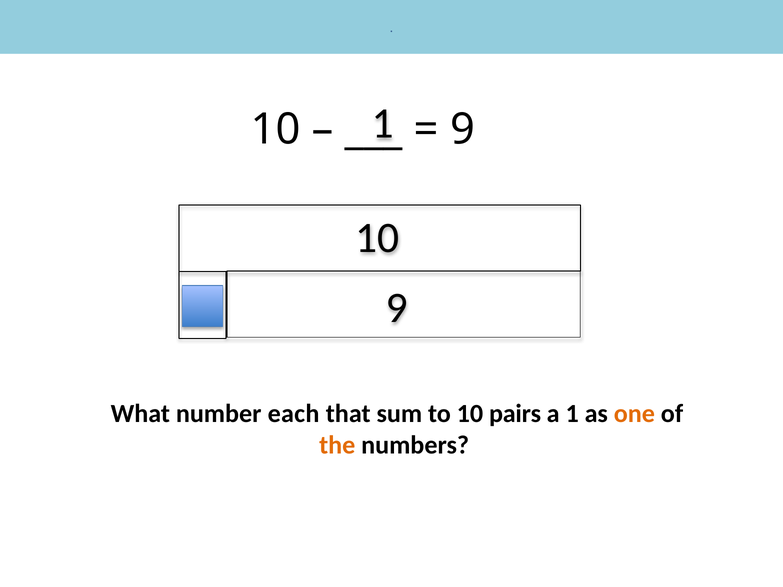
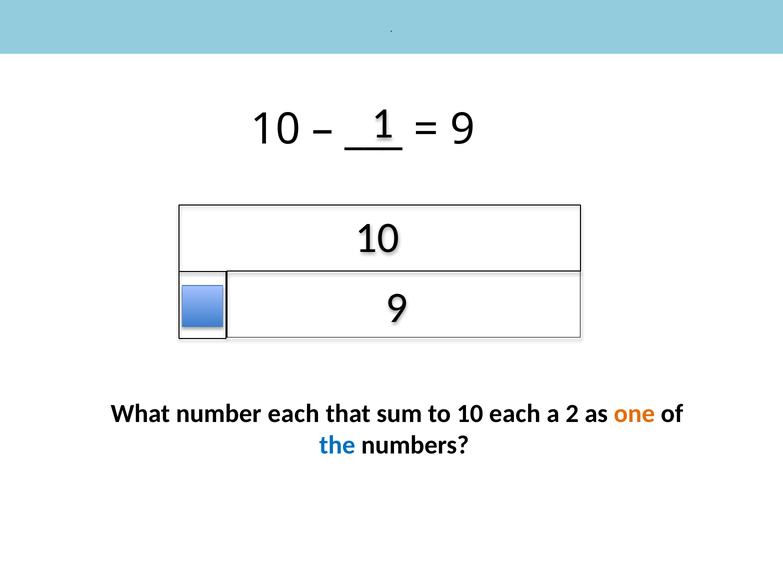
10 pairs: pairs -> each (515, 414)
a 1: 1 -> 2 (572, 414)
the colour: orange -> blue (337, 445)
